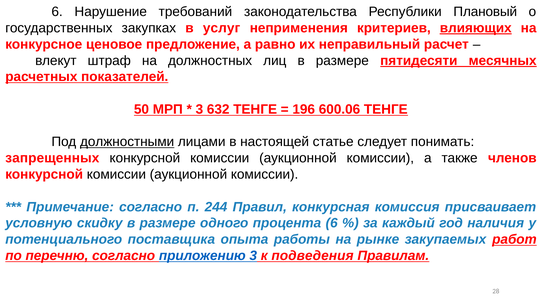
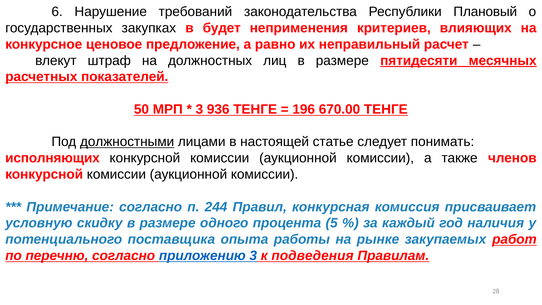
услуг: услуг -> будет (222, 28)
влияющих underline: present -> none (476, 28)
632: 632 -> 936 (218, 109)
600.06: 600.06 -> 670.00 (339, 109)
запрещенных: запрещенных -> исполняющих (52, 158)
процента 6: 6 -> 5 (332, 223)
